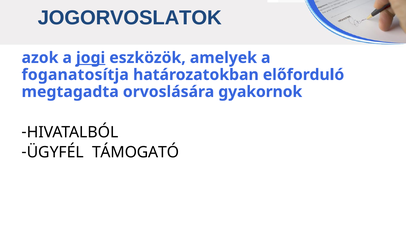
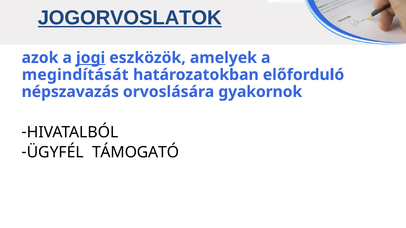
JOGORVOSLATOK underline: none -> present (130, 18)
foganatosítja: foganatosítja -> megindítását (75, 75)
megtagadta: megtagadta -> népszavazás (70, 92)
